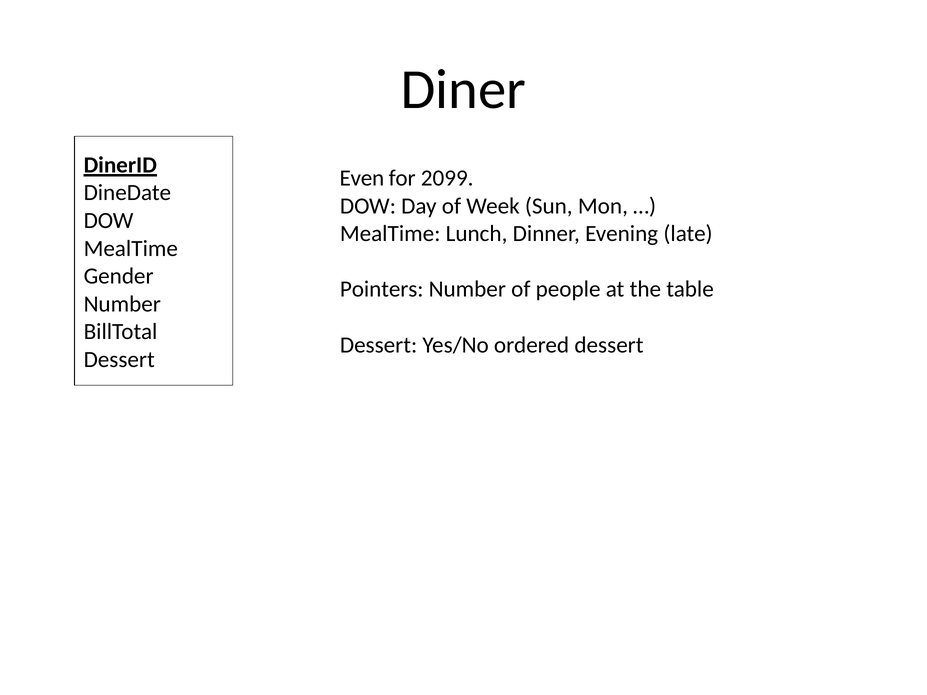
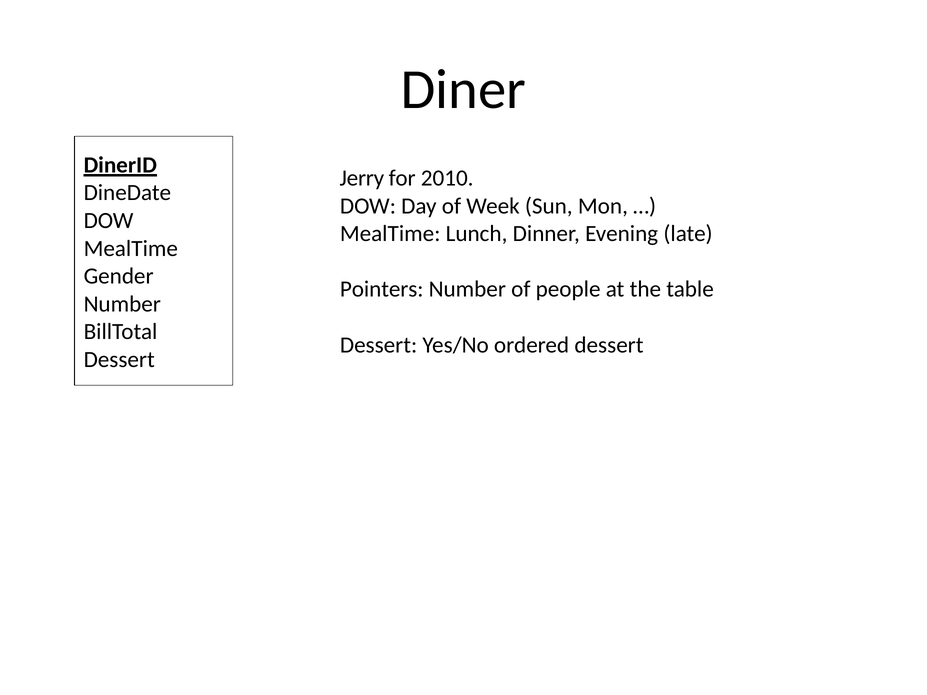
Even: Even -> Jerry (362, 178)
2099: 2099 -> 2010 (447, 178)
